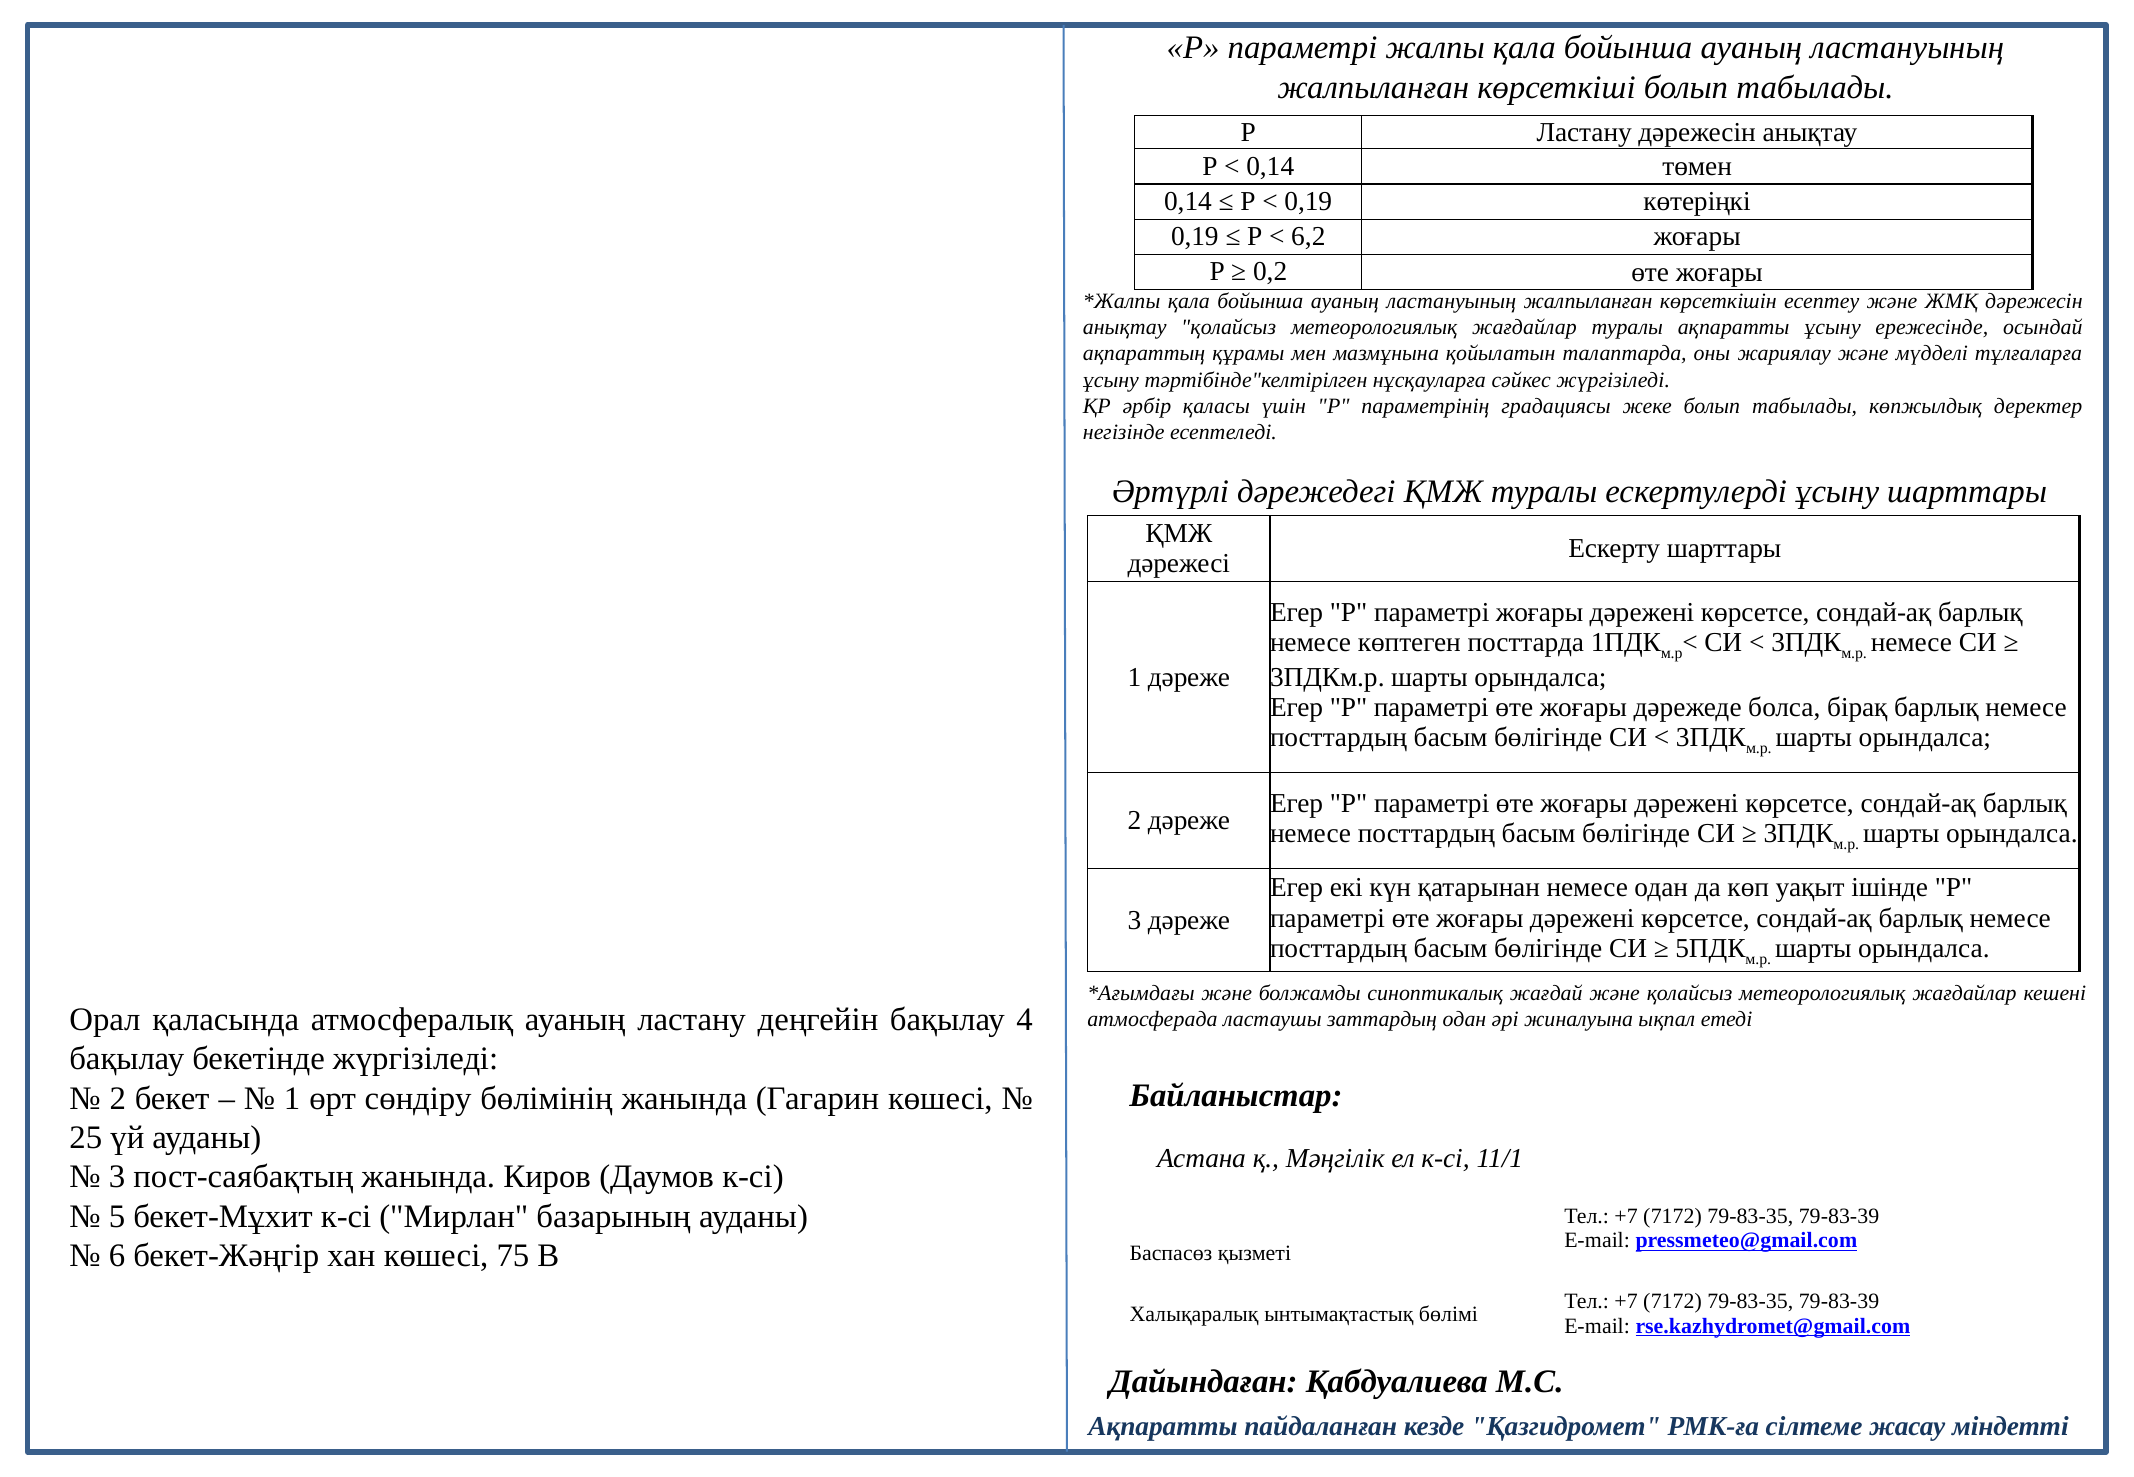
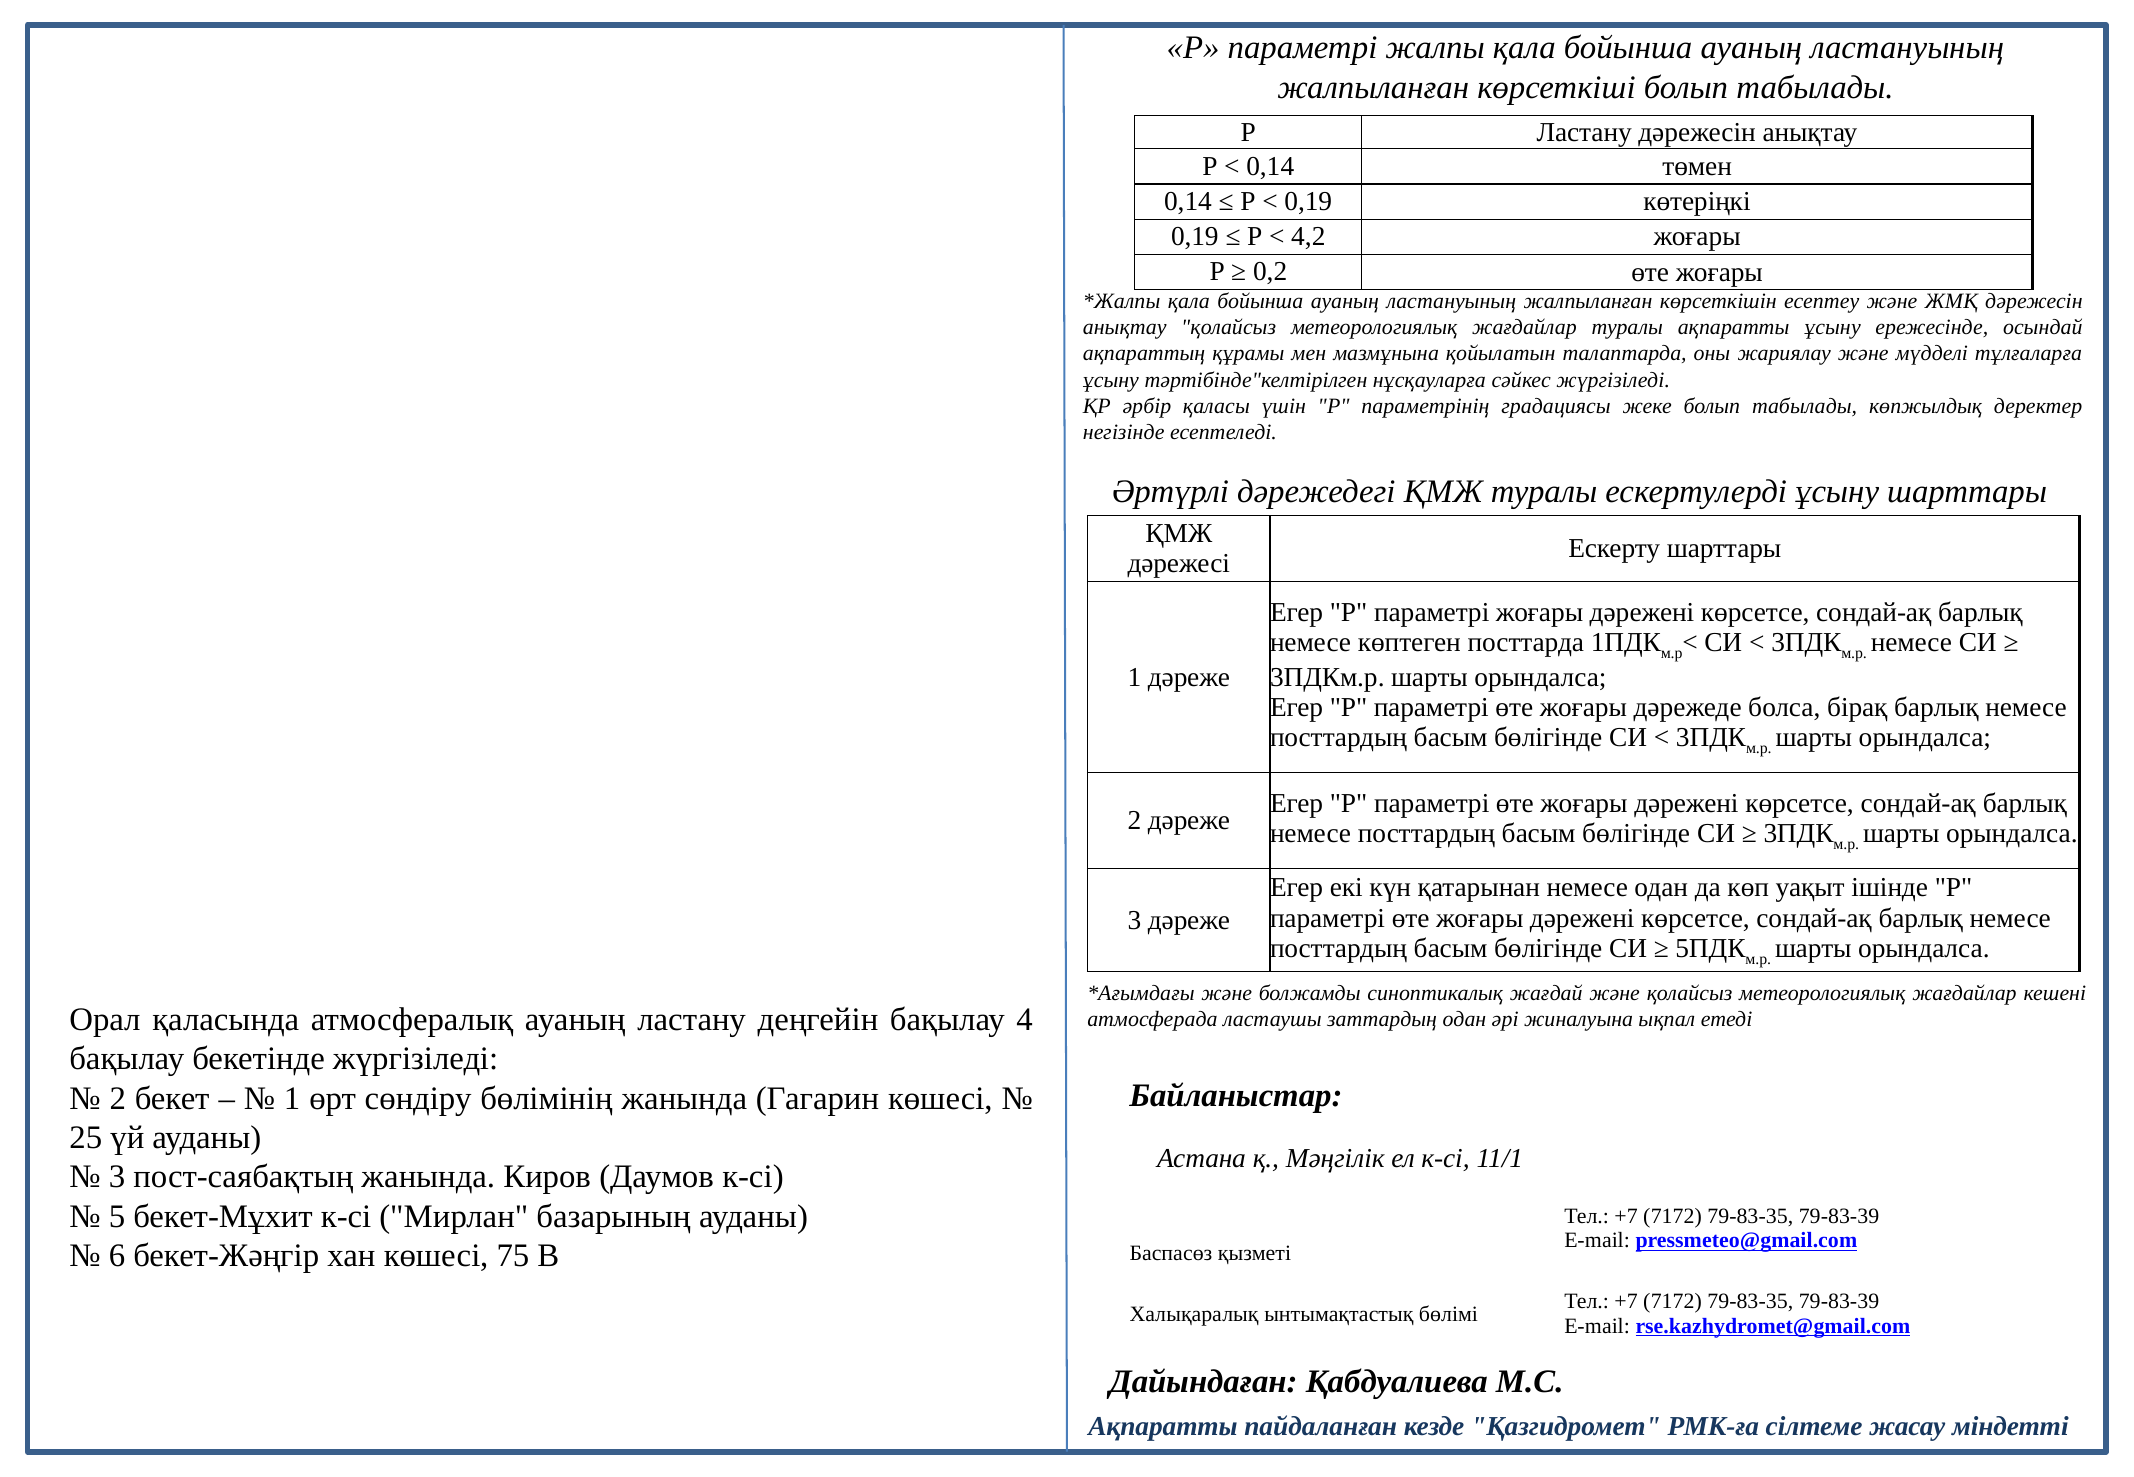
6,2: 6,2 -> 4,2 (1308, 237)
